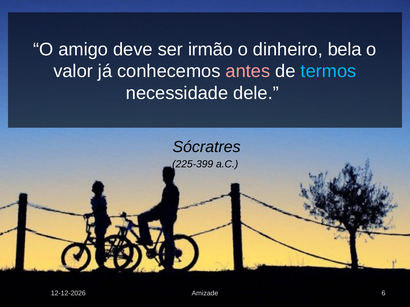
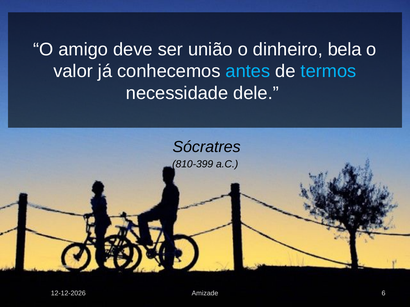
irmão: irmão -> união (210, 50)
antes colour: pink -> light blue (248, 71)
225-399: 225-399 -> 810-399 (193, 164)
